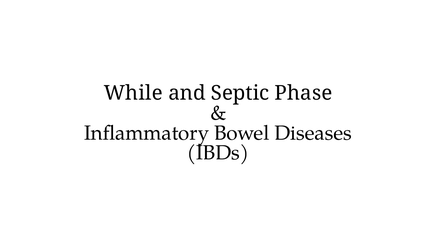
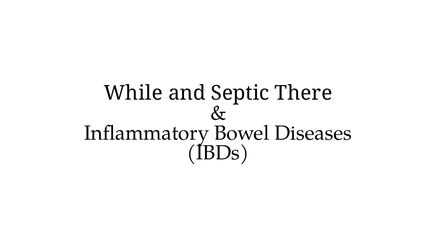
Phase: Phase -> There (303, 93)
